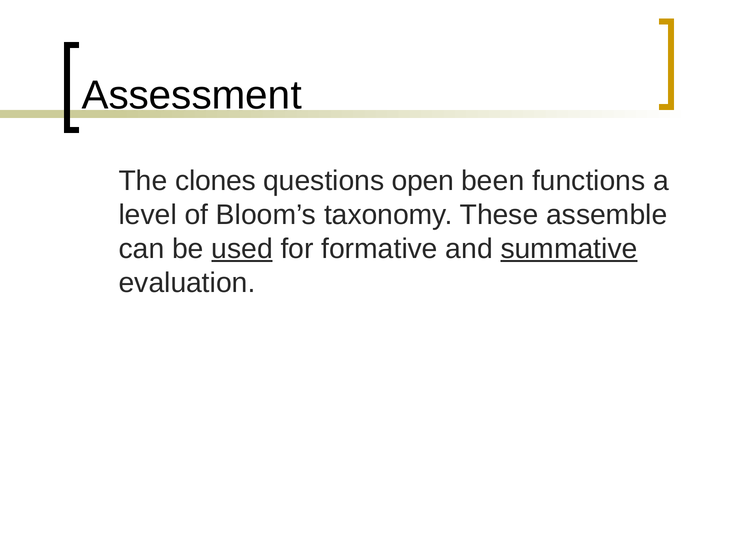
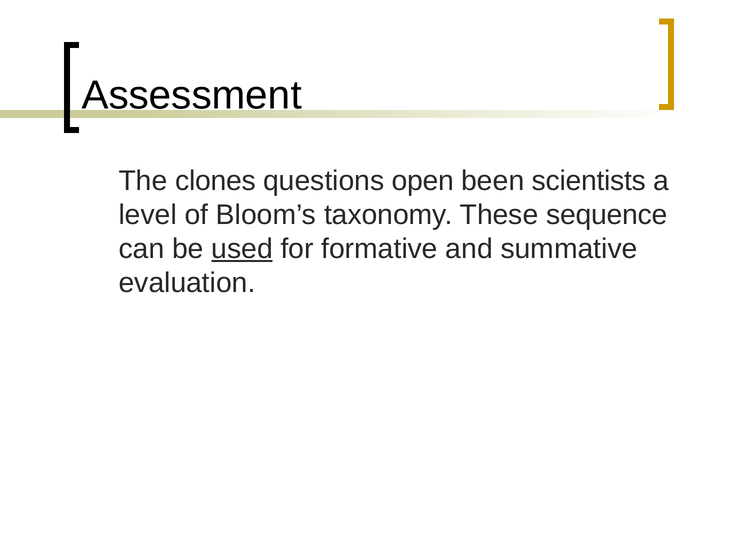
functions: functions -> scientists (589, 181)
assemble: assemble -> sequence (607, 215)
summative underline: present -> none (569, 249)
